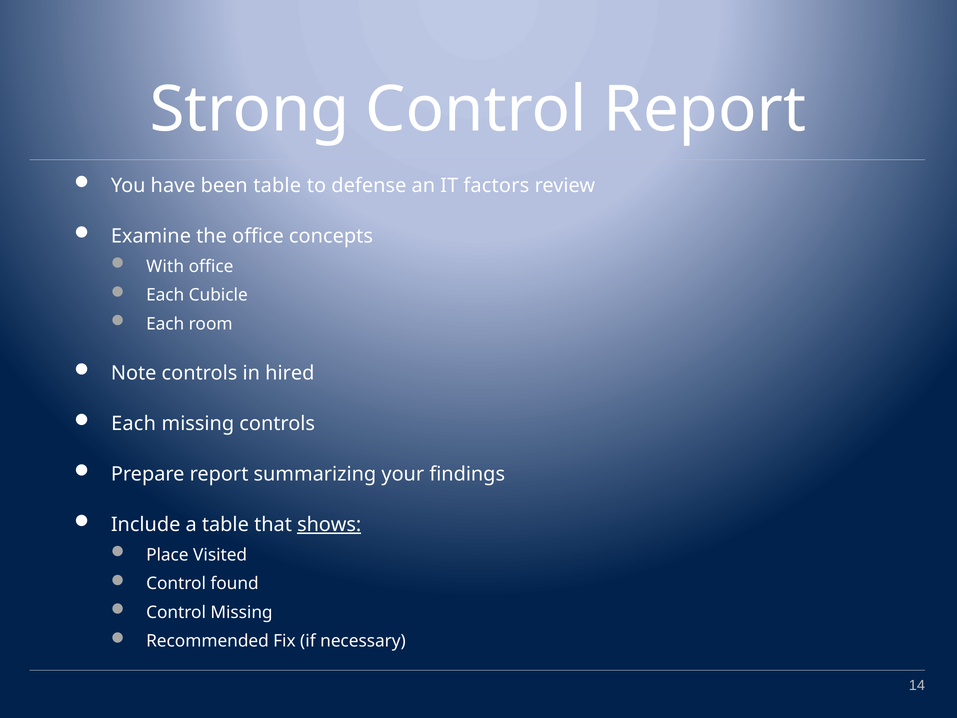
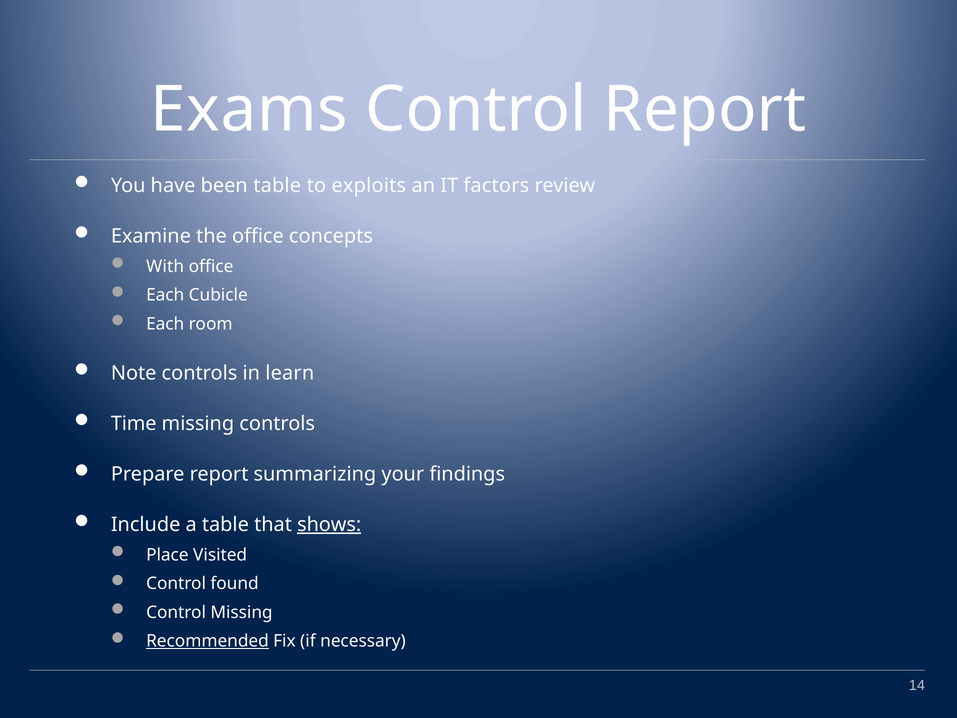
Strong: Strong -> Exams (249, 110)
defense: defense -> exploits (369, 186)
hired: hired -> learn (290, 373)
Each: Each -> Time (134, 423)
Recommended underline: none -> present (207, 641)
